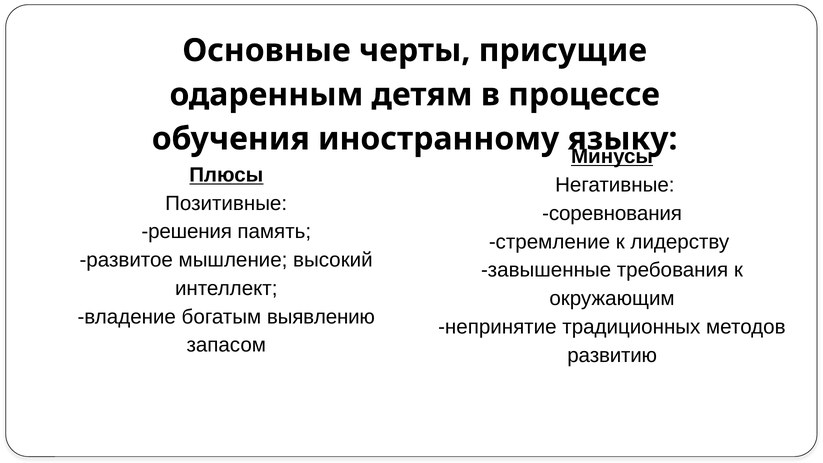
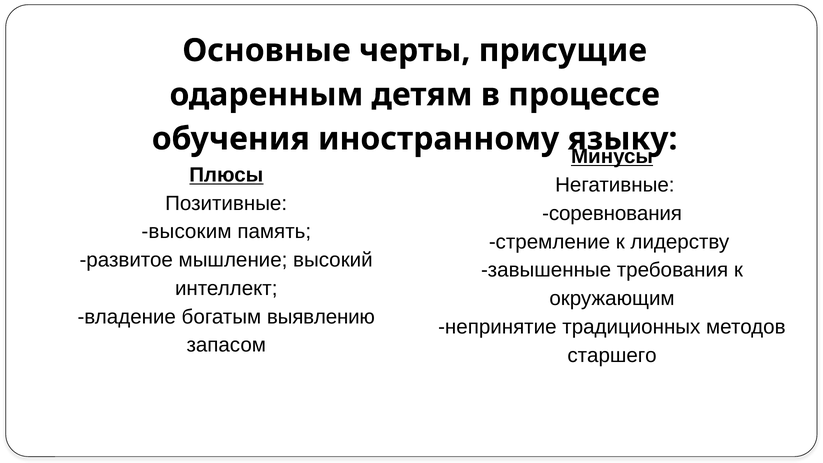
решения: решения -> высоким (187, 232)
развитию: развитию -> старшего (612, 355)
